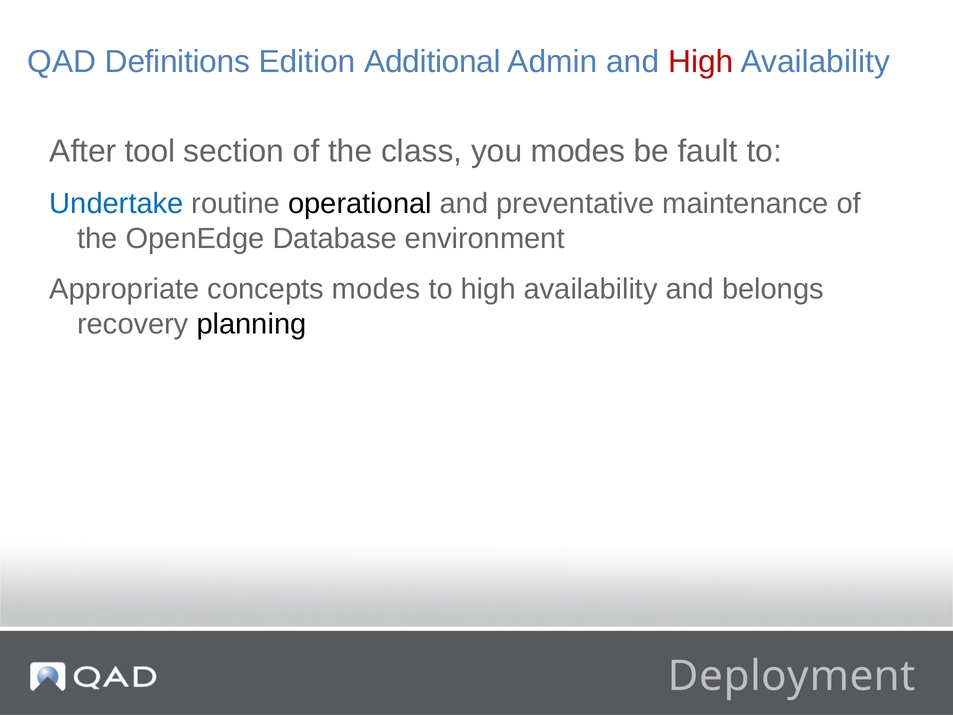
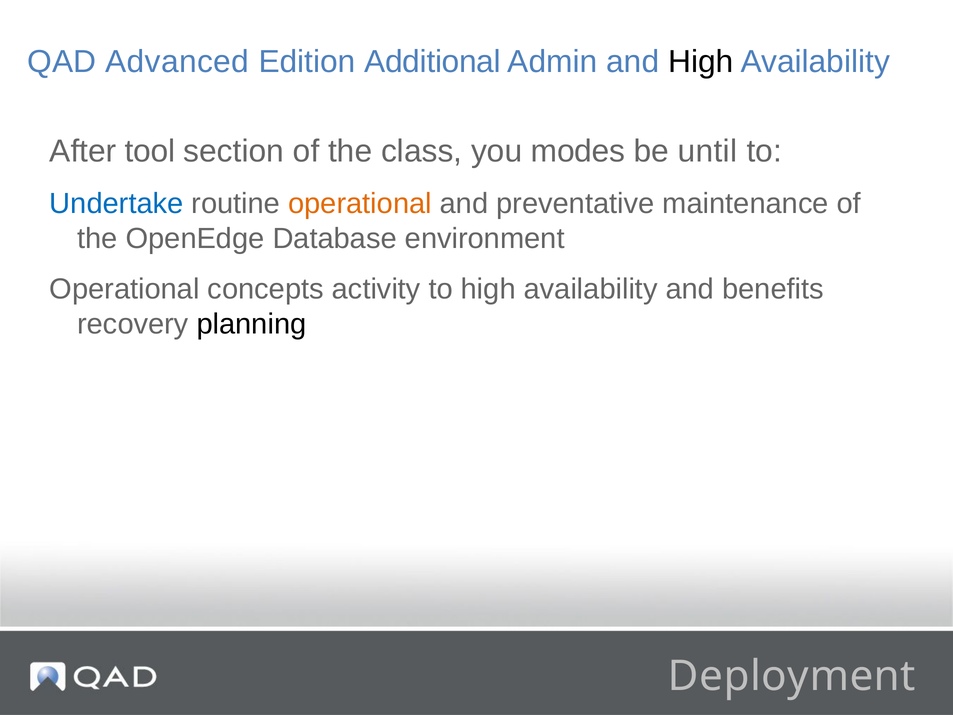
Definitions: Definitions -> Advanced (177, 62)
High colour: red -> black (701, 62)
fault: fault -> until (708, 151)
operational colour: black -> orange (360, 204)
Appropriate: Appropriate -> Operational (125, 289)
concepts modes: modes -> activity (376, 289)
belongs: belongs -> benefits (773, 289)
